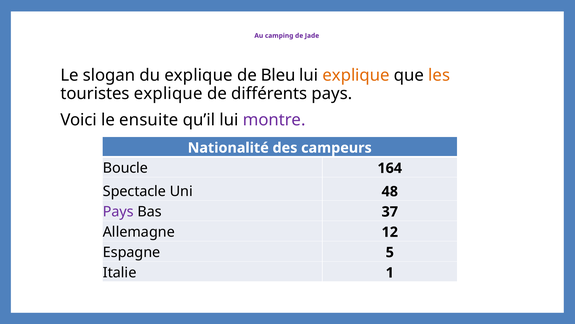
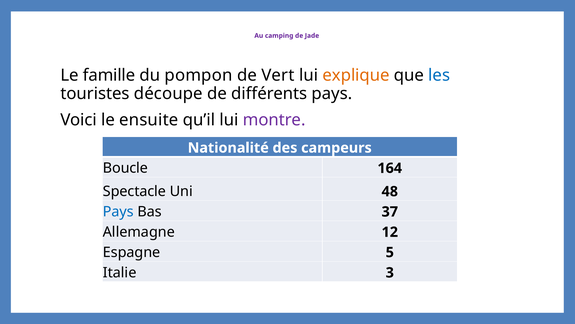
slogan: slogan -> famille (109, 75)
du explique: explique -> pompon (198, 75)
Bleu: Bleu -> Vert (278, 75)
les colour: orange -> blue (439, 75)
touristes explique: explique -> découpe (168, 93)
Pays colour: purple -> blue (118, 211)
1: 1 -> 3 (390, 272)
